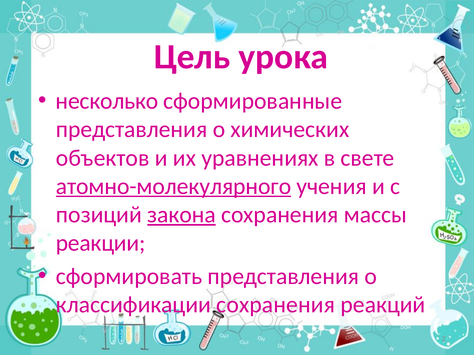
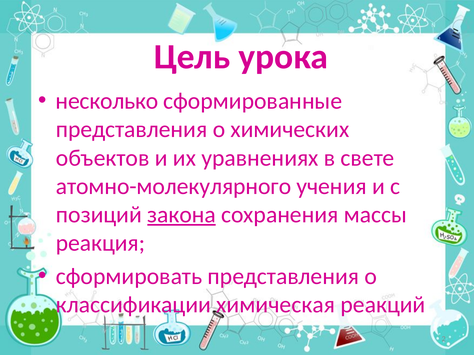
атомно-молекулярного underline: present -> none (174, 187)
реакции: реакции -> реакция (101, 243)
классификации сохранения: сохранения -> химическая (276, 305)
